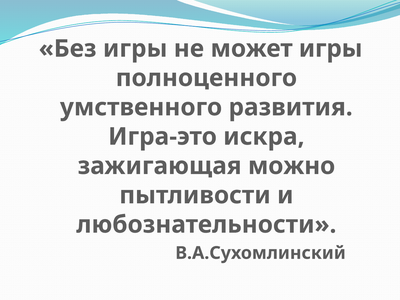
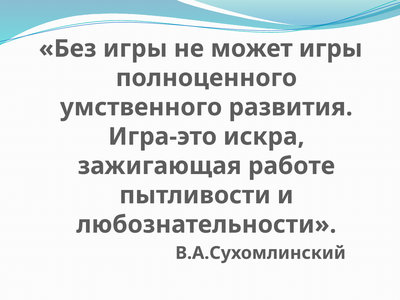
можно: можно -> работе (291, 166)
